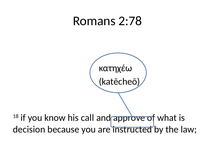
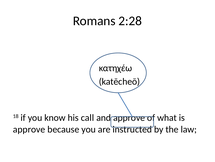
2:78: 2:78 -> 2:28 (130, 21)
decision: decision -> approve (29, 129)
